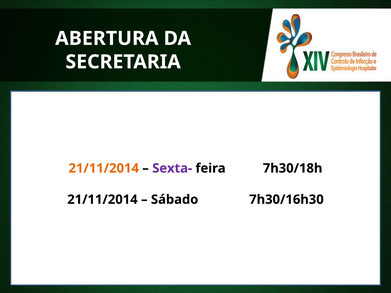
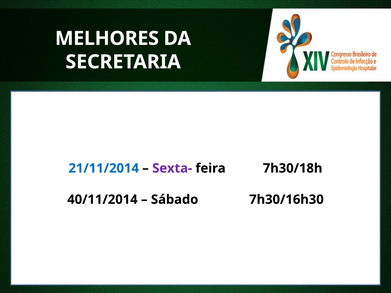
ABERTURA: ABERTURA -> MELHORES (107, 38)
21/11/2014 colour: orange -> blue (104, 168)
21/11/2014: 21/11/2014 -> 40/11/2014 (102, 200)
